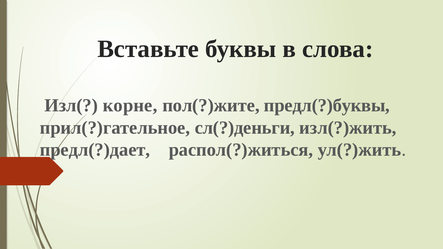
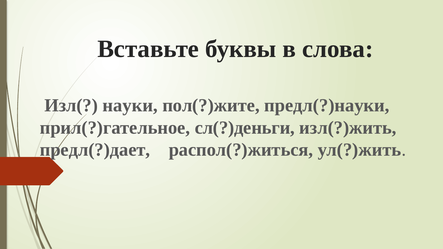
корне: корне -> науки (130, 106)
предл(?)буквы: предл(?)буквы -> предл(?)науки (327, 106)
